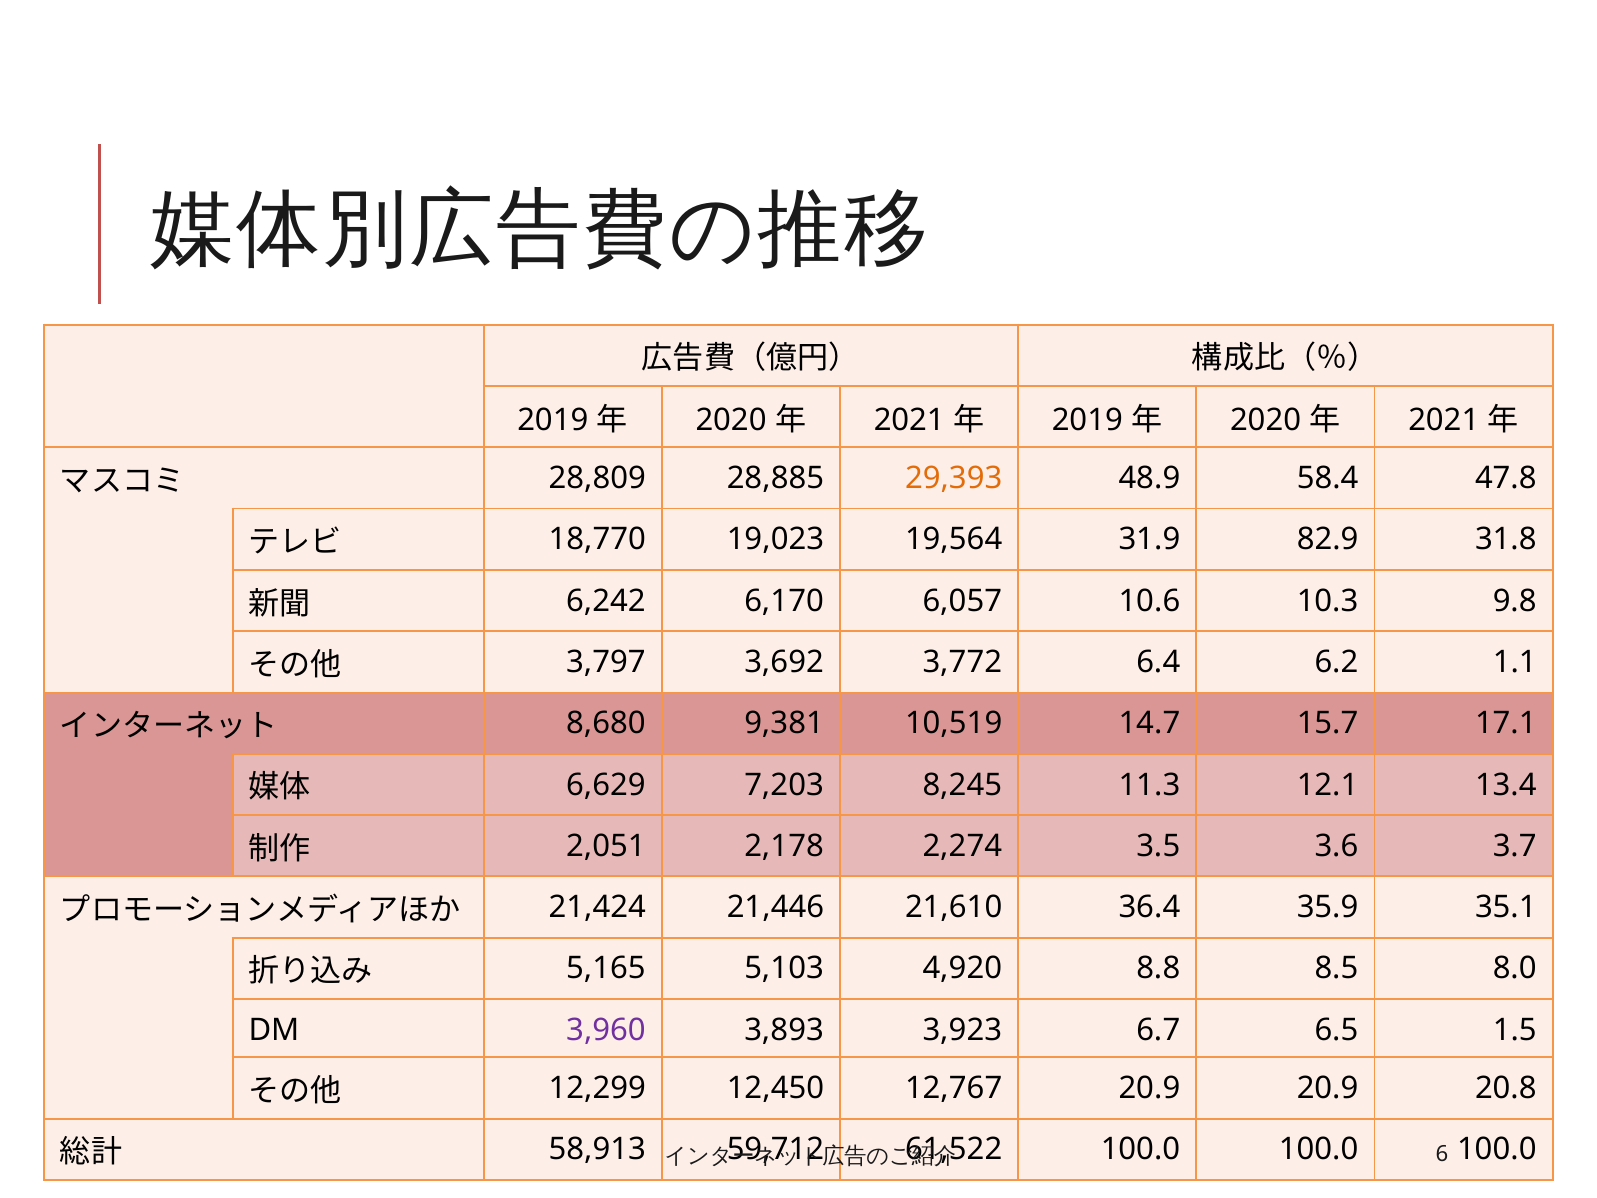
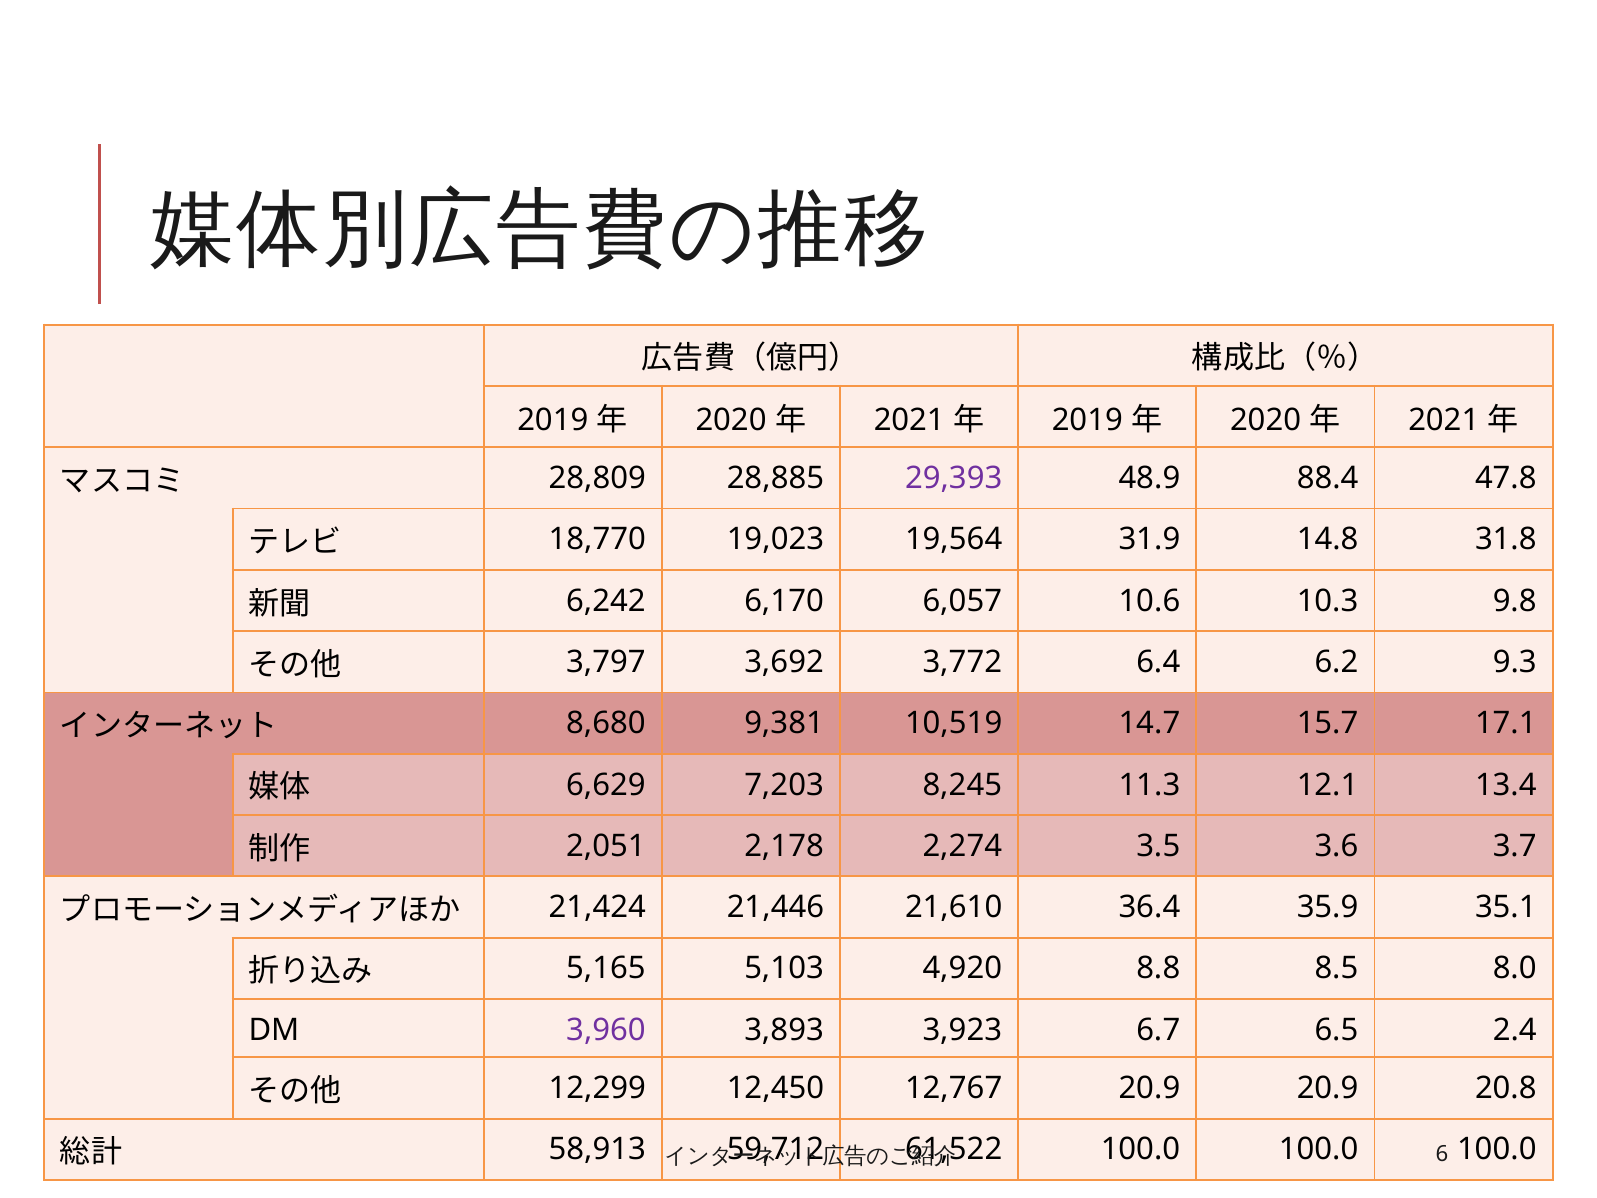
29,393 colour: orange -> purple (954, 478)
58.4: 58.4 -> 88.4 (1328, 478)
82.9: 82.9 -> 14.8 (1328, 539)
1.1: 1.1 -> 9.3 (1515, 662)
1.5: 1.5 -> 2.4 (1515, 1030)
